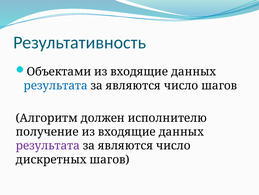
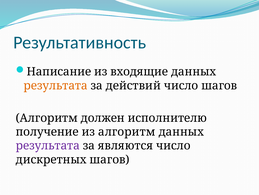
Объектами: Объектами -> Написание (59, 71)
результата colour: blue -> orange (56, 85)
являются: являются -> действий (133, 85)
получение из входящие: входящие -> алгоритм (127, 131)
